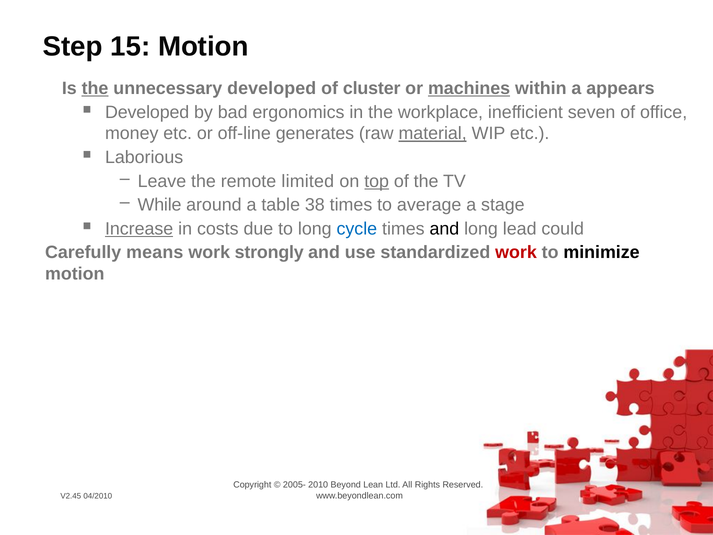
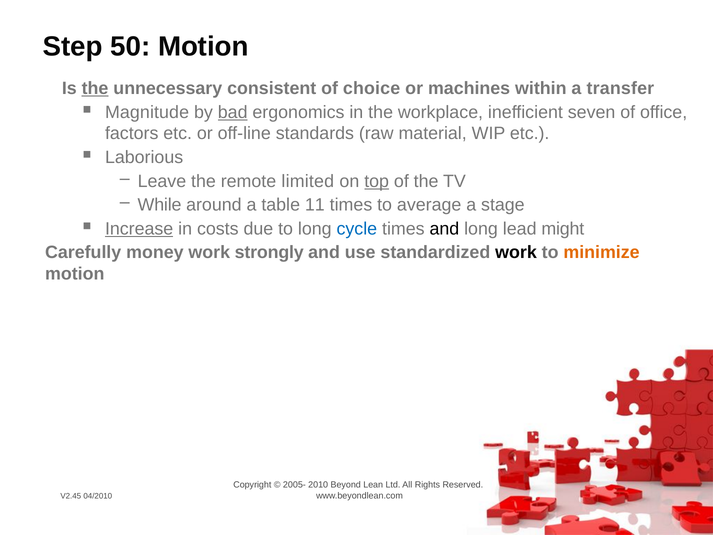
15: 15 -> 50 (130, 46)
unnecessary developed: developed -> consistent (272, 88)
cluster: cluster -> choice (372, 88)
machines underline: present -> none (469, 88)
appears: appears -> transfer (620, 88)
Developed: Developed -> Magnitude (147, 112)
bad underline: none -> present (233, 112)
money: money -> factors (132, 133)
generates: generates -> standards (315, 133)
material underline: present -> none (433, 133)
38: 38 -> 11 (315, 205)
could: could -> might (563, 229)
means: means -> money (155, 252)
work colour: red -> black (516, 252)
minimize colour: black -> orange (602, 252)
